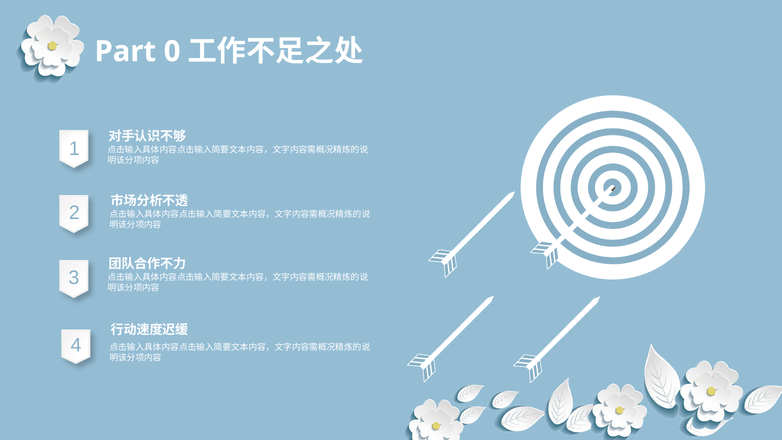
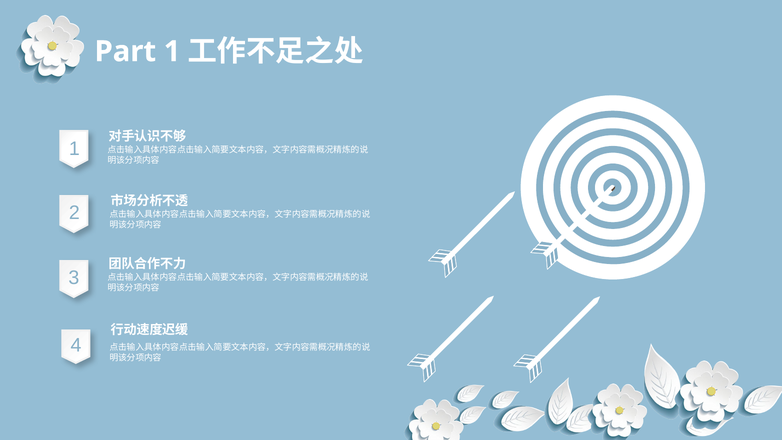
Part 0: 0 -> 1 (172, 51)
